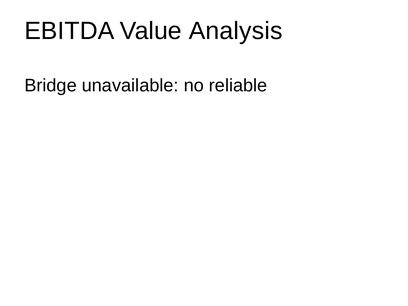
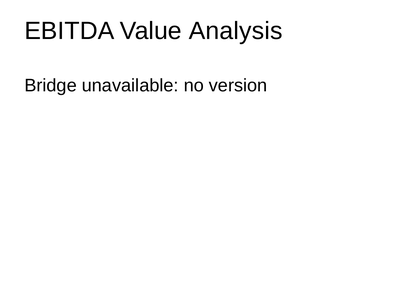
reliable: reliable -> version (238, 86)
